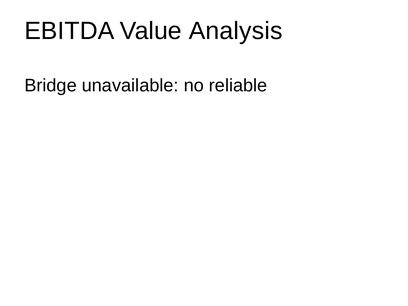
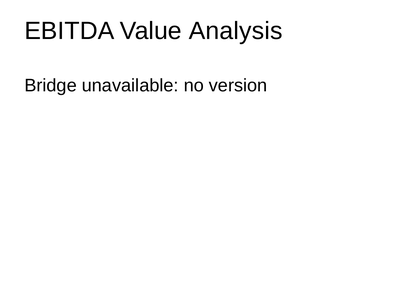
reliable: reliable -> version (238, 86)
